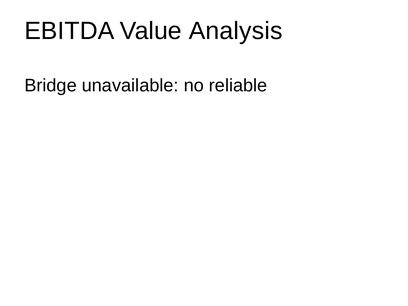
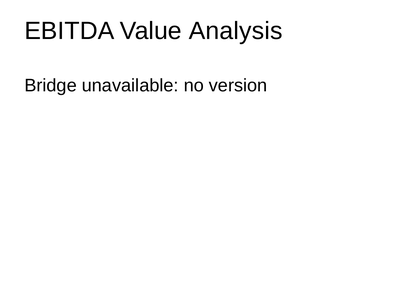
reliable: reliable -> version (238, 86)
